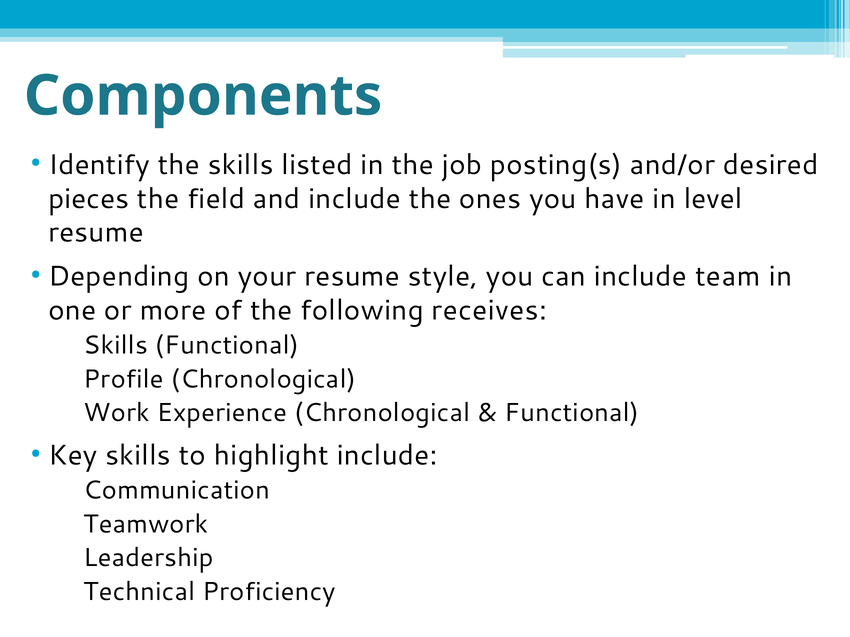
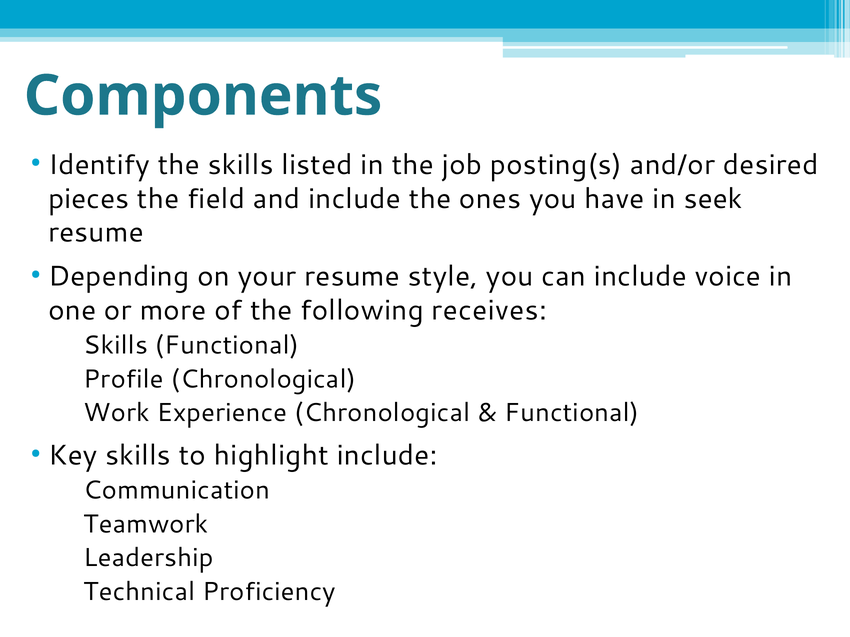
level: level -> seek (713, 199)
team: team -> voice (728, 277)
